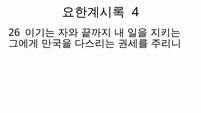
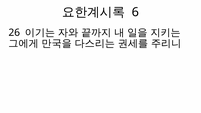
4: 4 -> 6 (135, 12)
